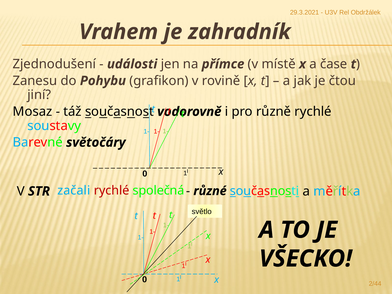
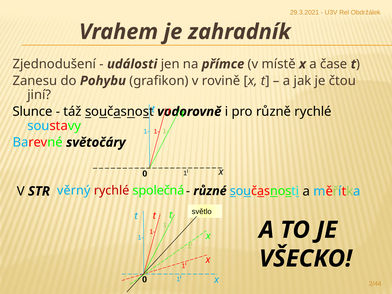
Mosaz: Mosaz -> Slunce (33, 112)
začali: začali -> věrný (74, 190)
